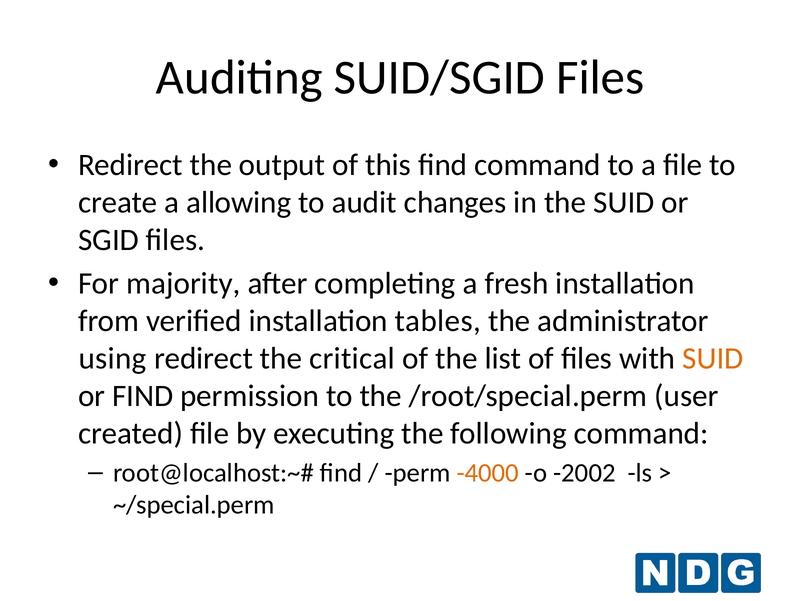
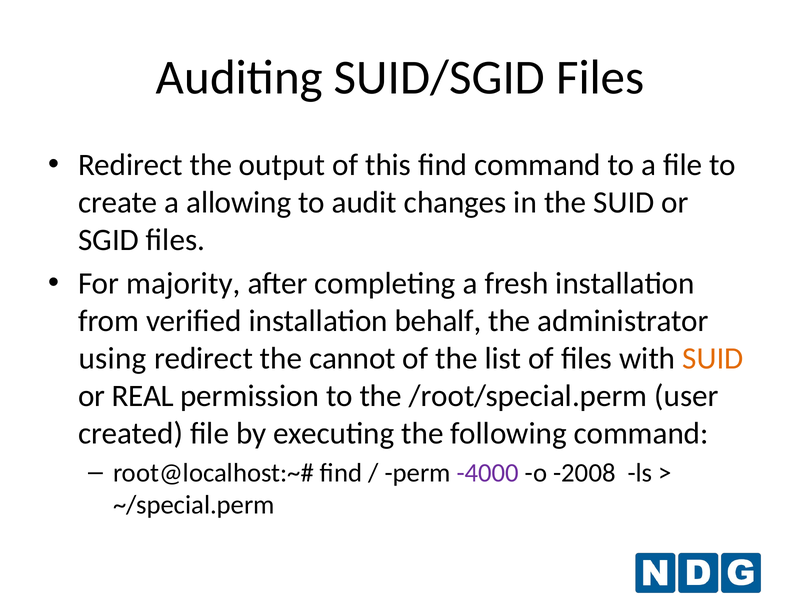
tables: tables -> behalf (438, 321)
critical: critical -> cannot (352, 358)
or FIND: FIND -> REAL (143, 396)
-4000 colour: orange -> purple (488, 473)
-2002: -2002 -> -2008 (584, 473)
